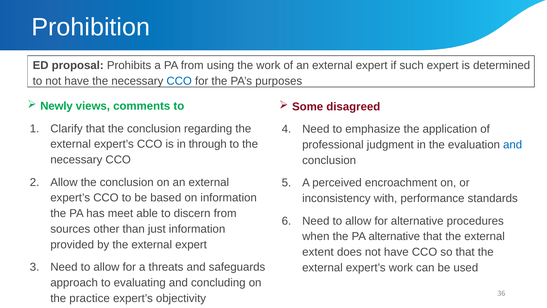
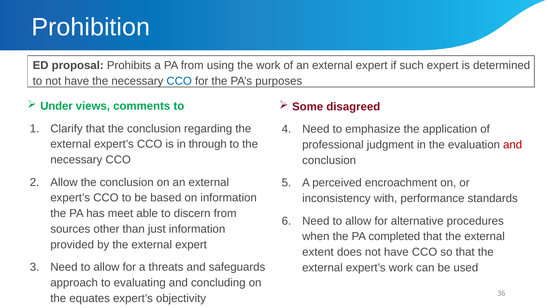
Newly: Newly -> Under (57, 106)
and colour: blue -> red (513, 145)
PA alternative: alternative -> completed (394, 236)
practice: practice -> equates (90, 298)
